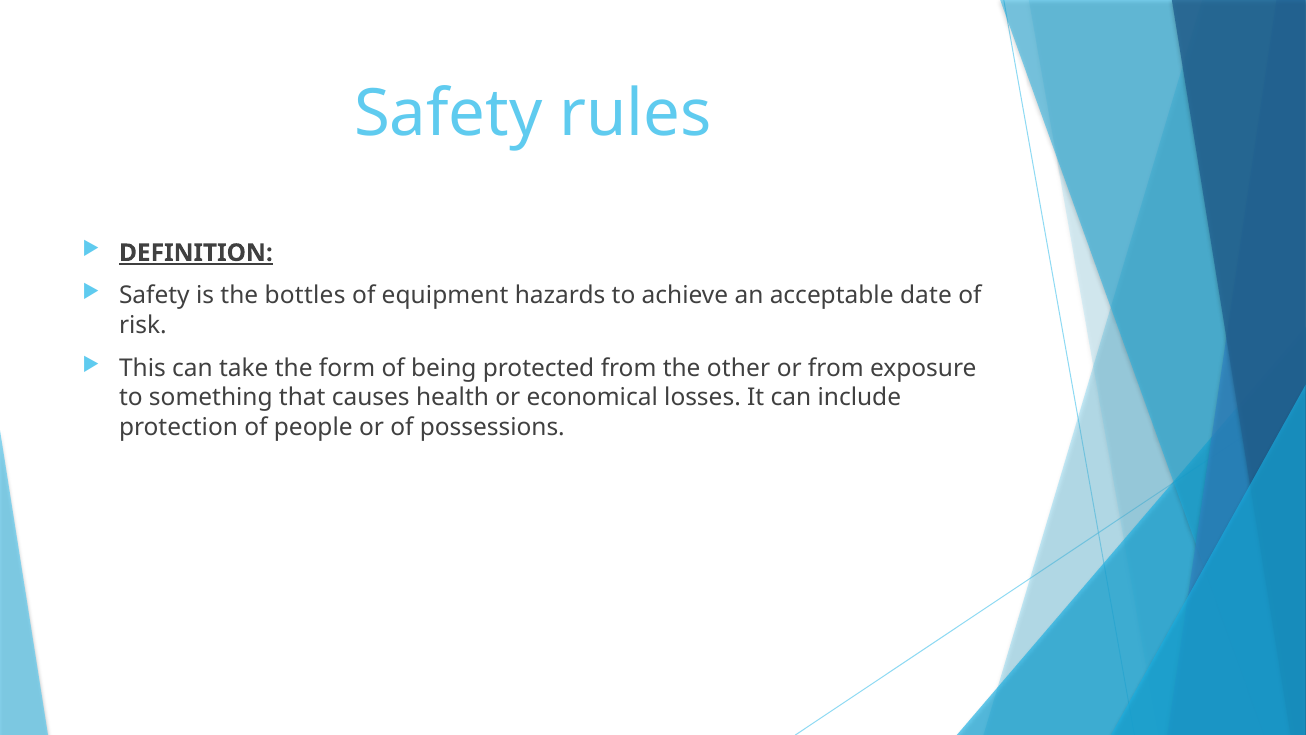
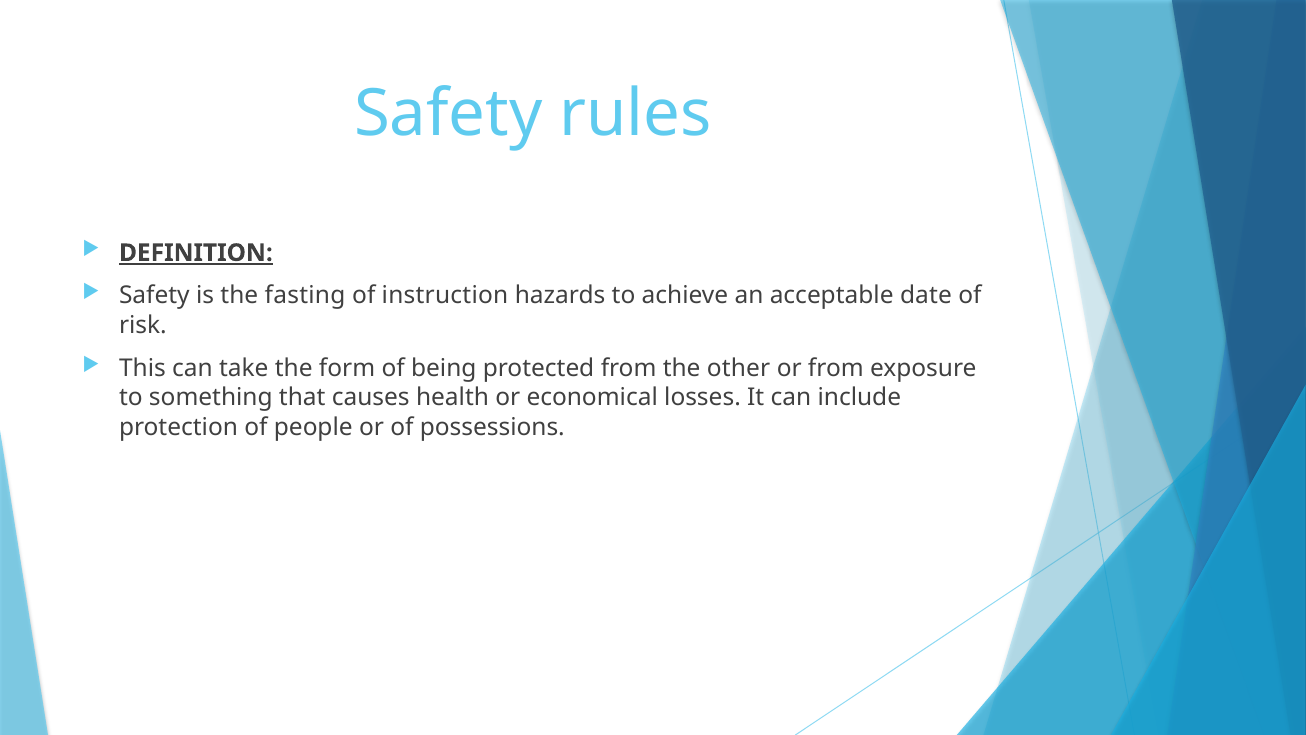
bottles: bottles -> fasting (305, 296)
equipment: equipment -> instruction (445, 296)
